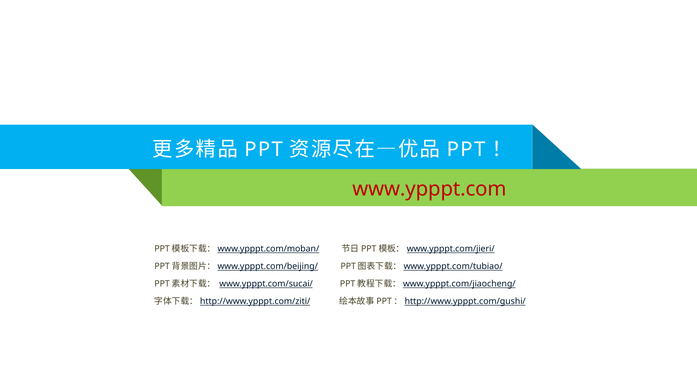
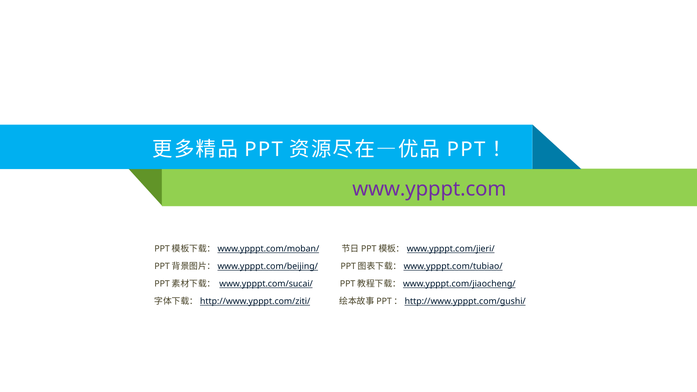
www.ypppt.com colour: red -> purple (429, 189)
